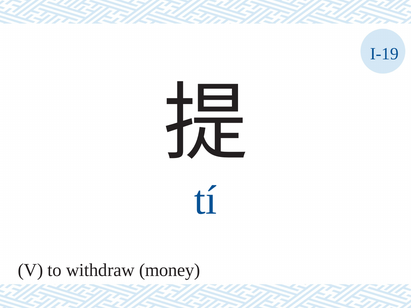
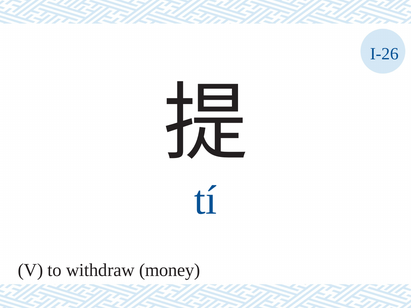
I-19: I-19 -> I-26 (384, 54)
